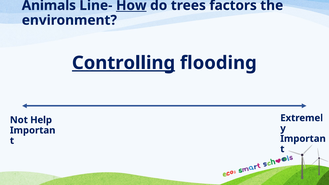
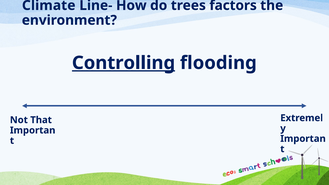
Animals: Animals -> Climate (49, 5)
How underline: present -> none (131, 5)
Help: Help -> That (41, 120)
